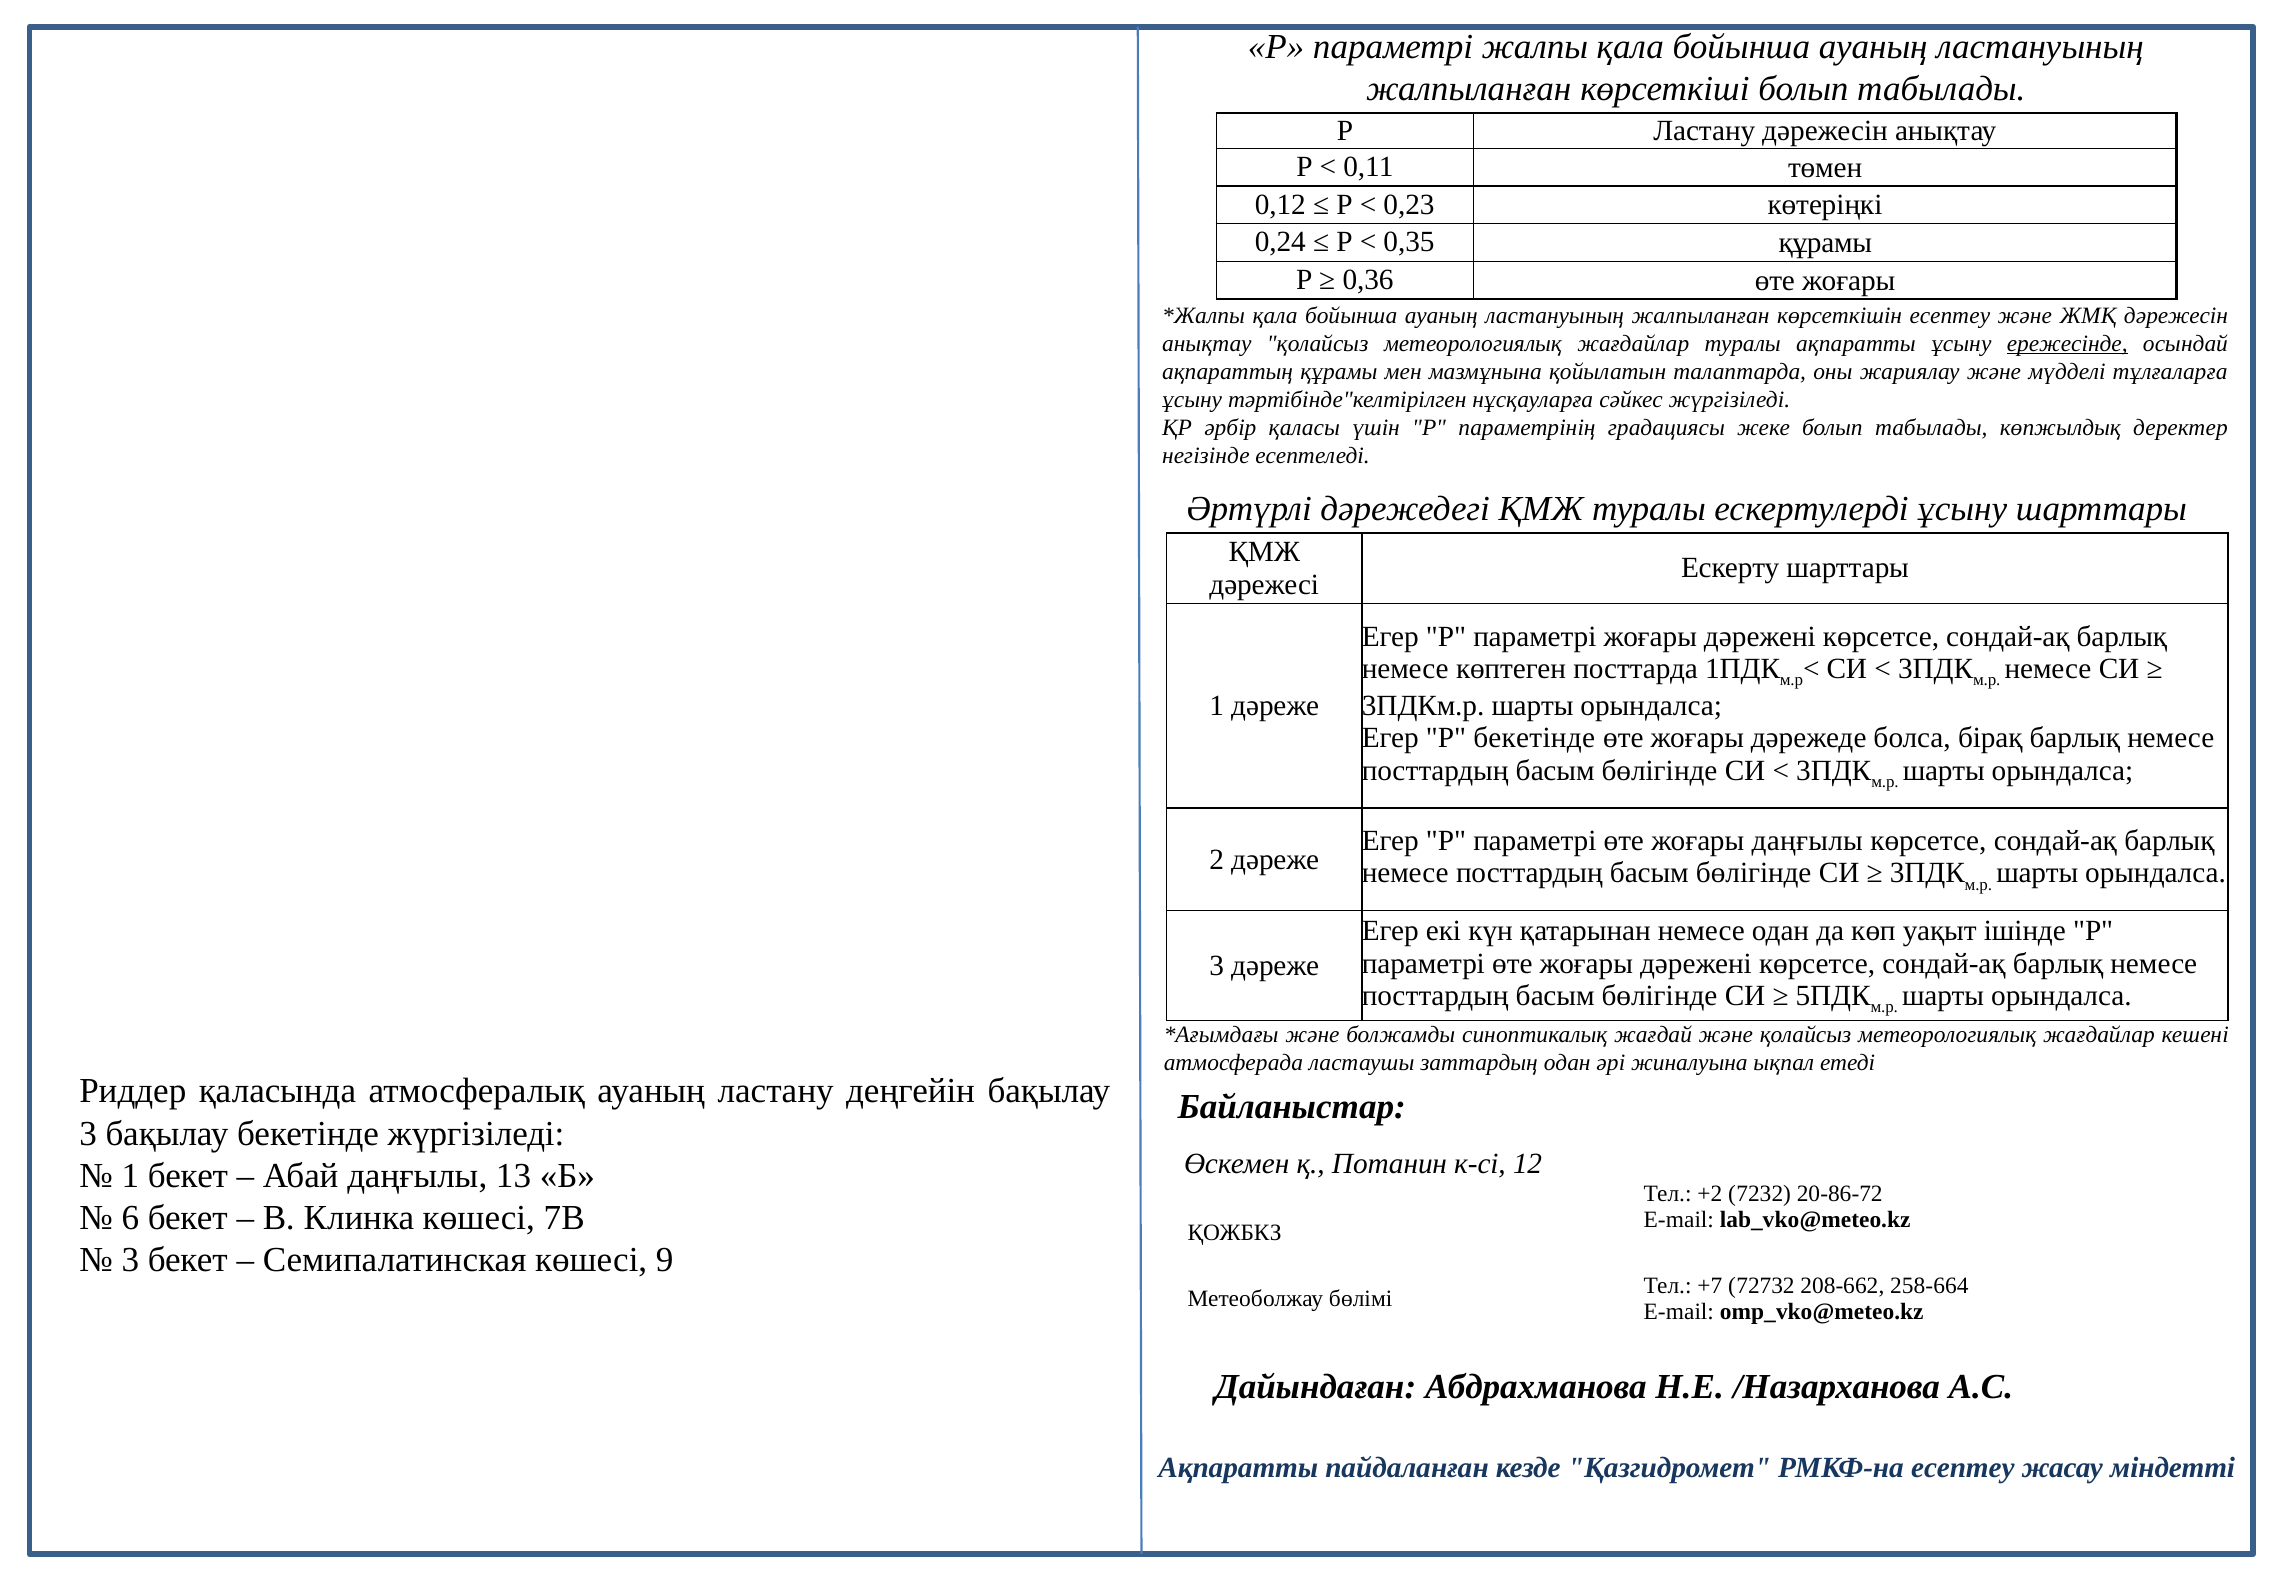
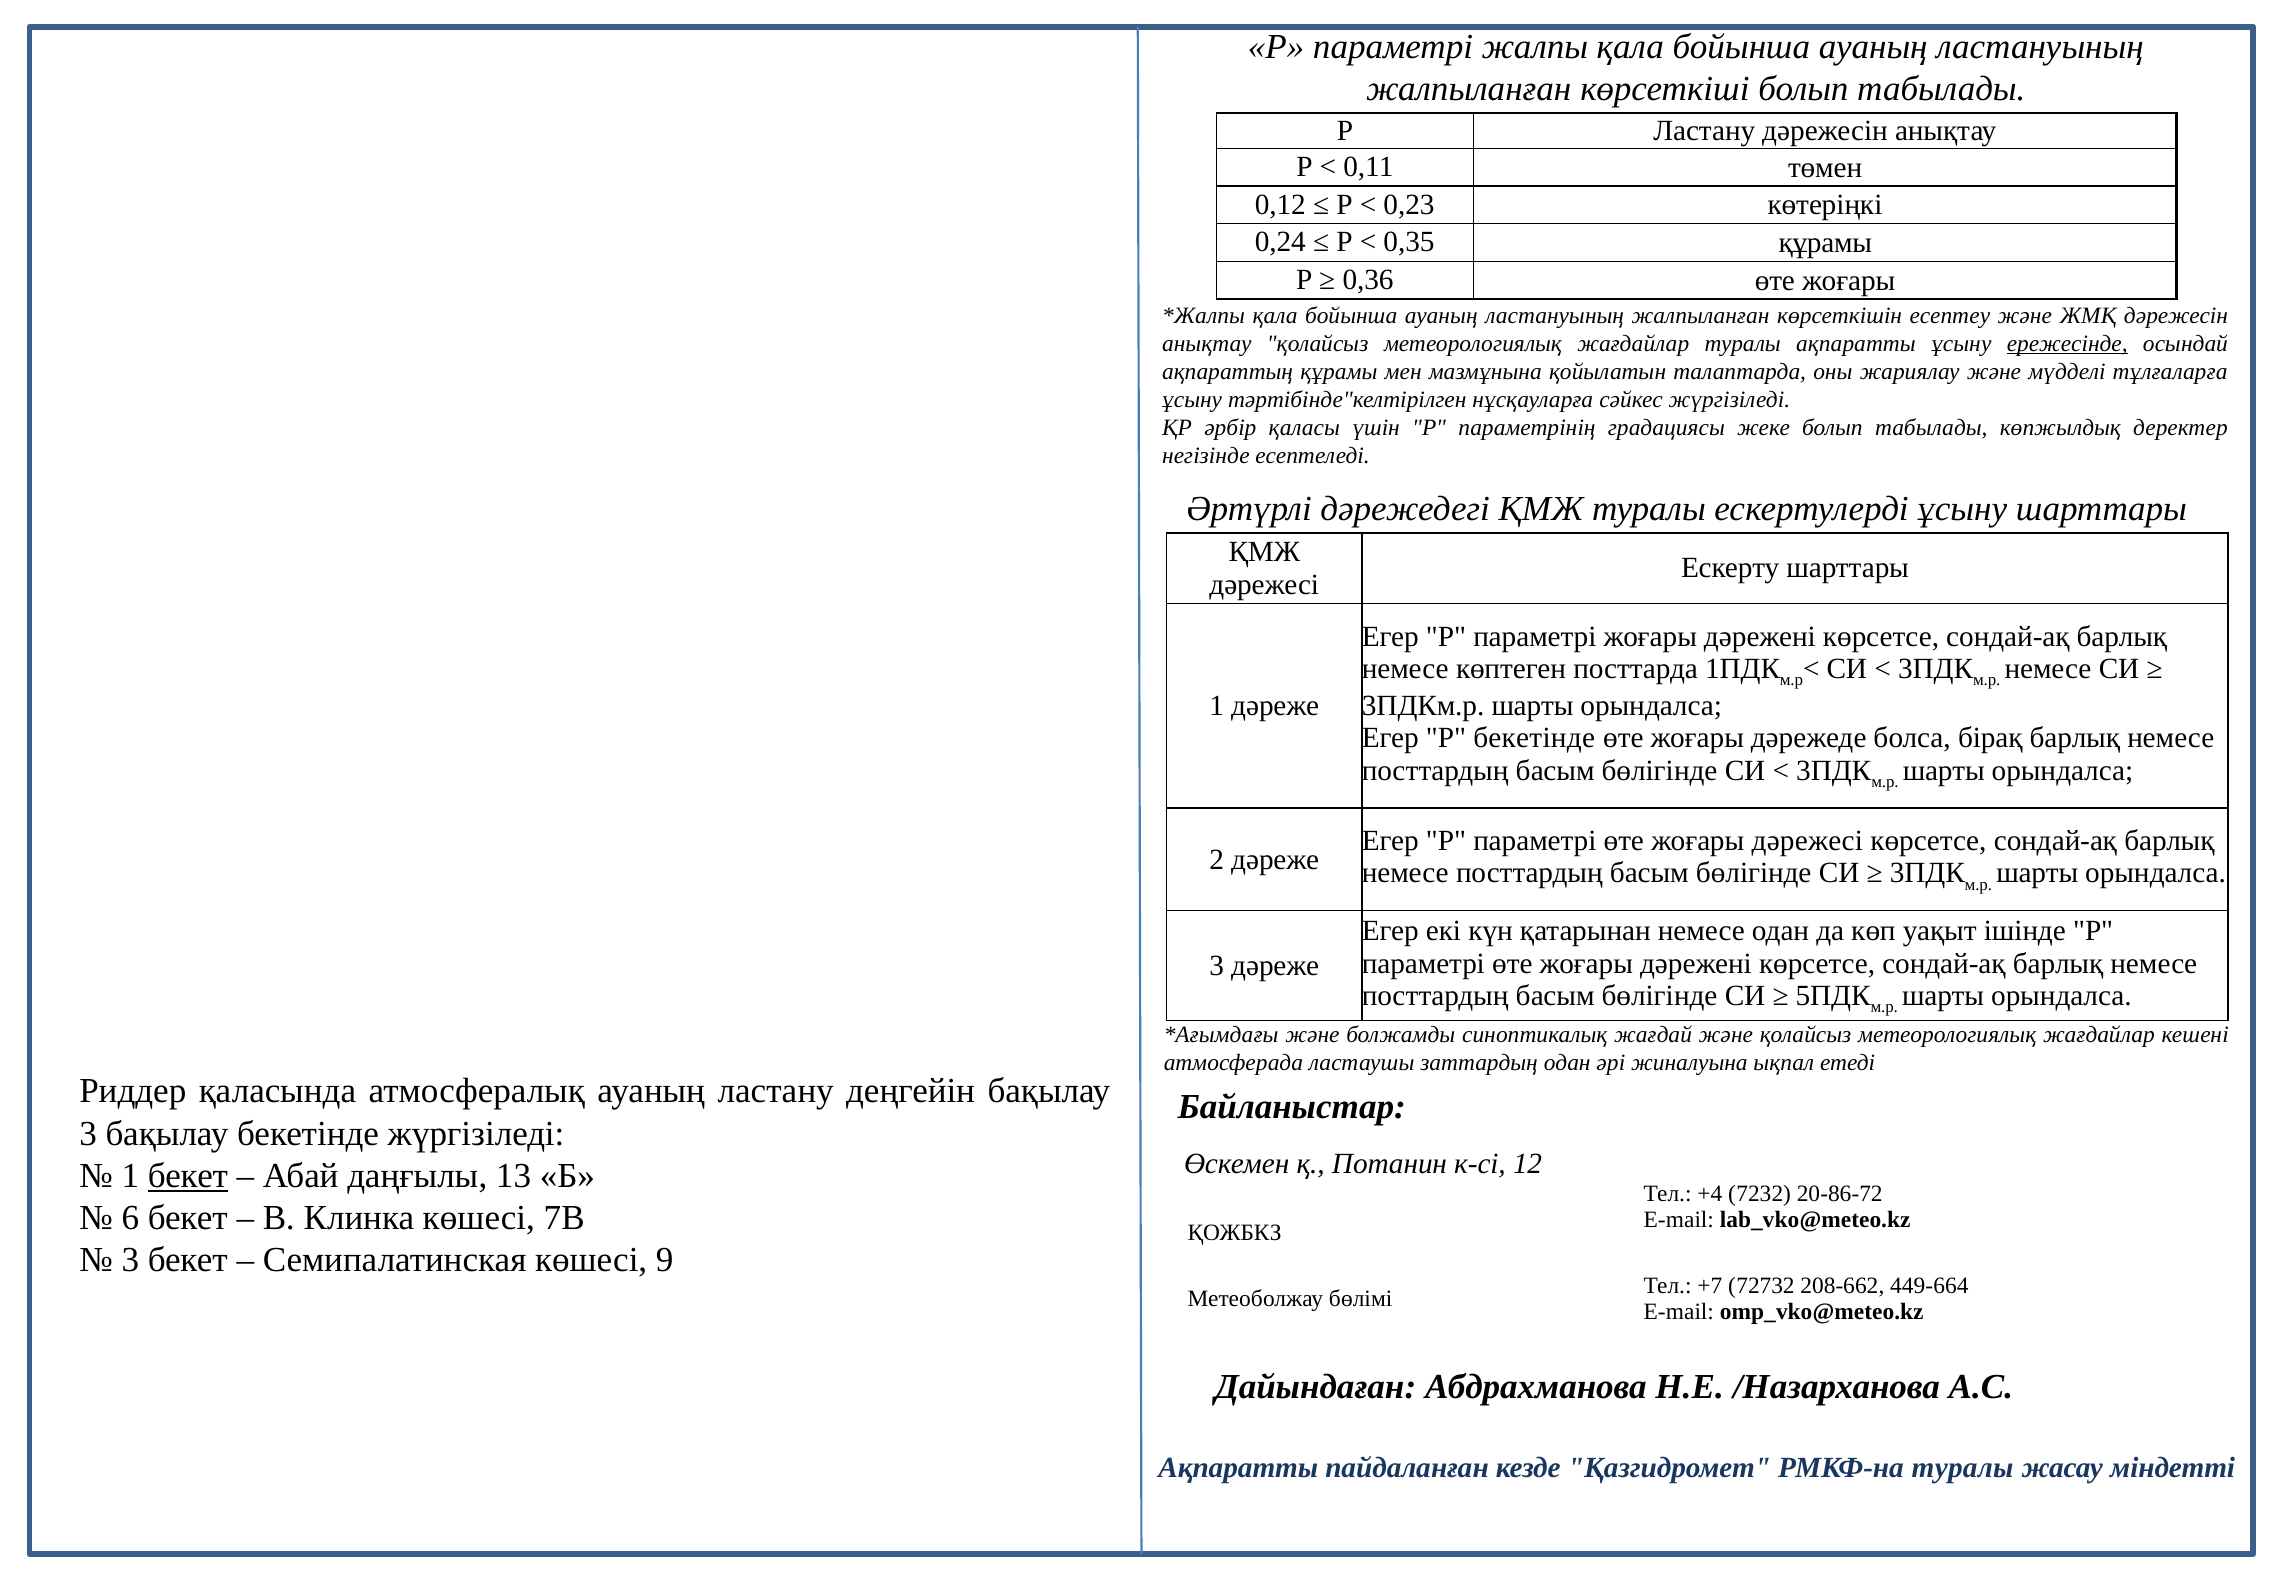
жоғары даңғылы: даңғылы -> дәрежесі (1807, 841)
бекет underline: none -> present (188, 1175)
+2: +2 -> +4 (1710, 1194)
258-664: 258-664 -> 449-664 (1929, 1285)
РМКФ-на есептеу: есептеу -> туралы (1963, 1467)
